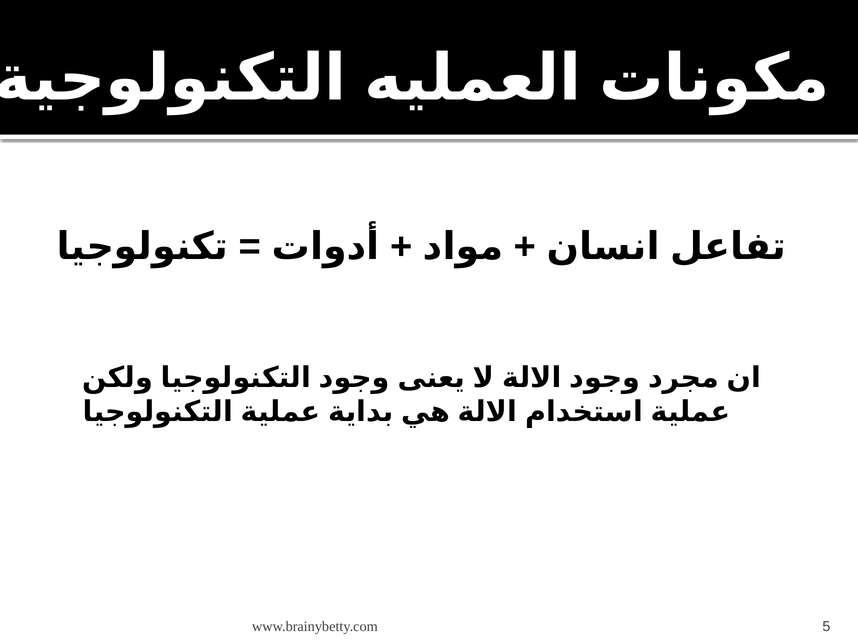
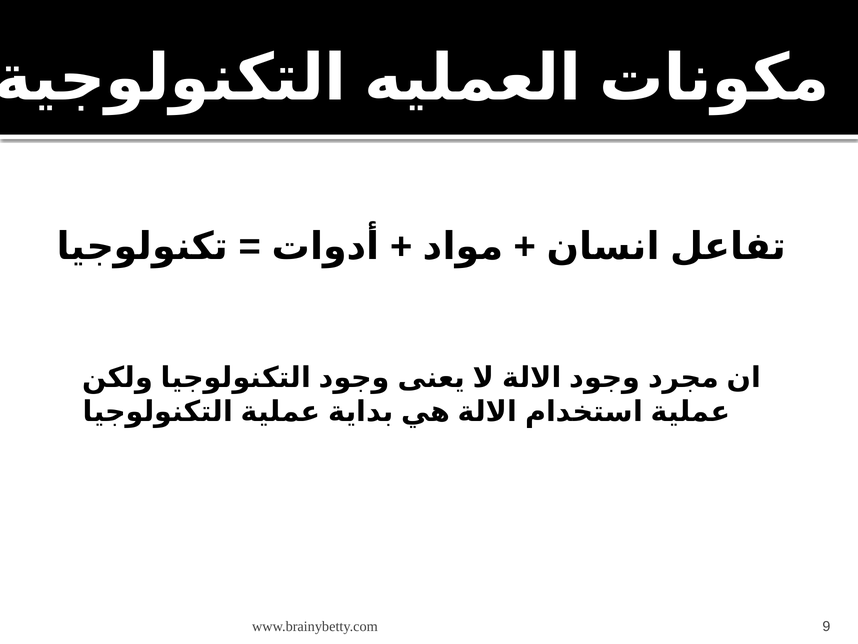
5: 5 -> 9 (826, 626)
